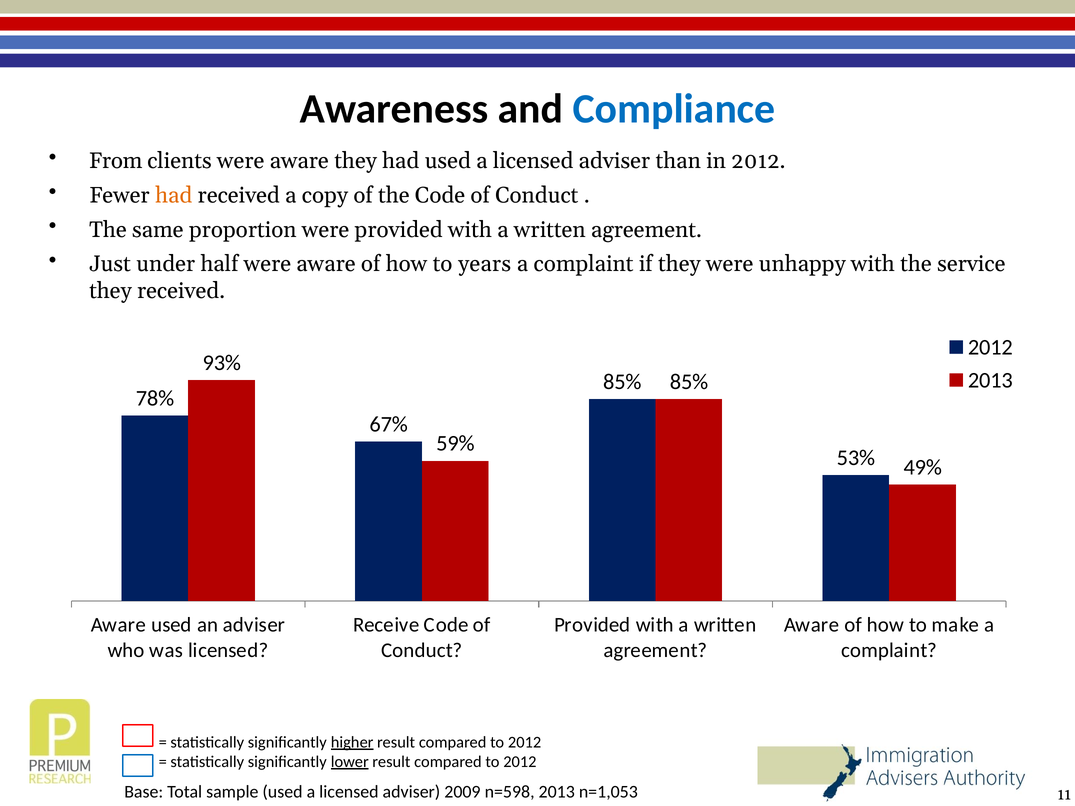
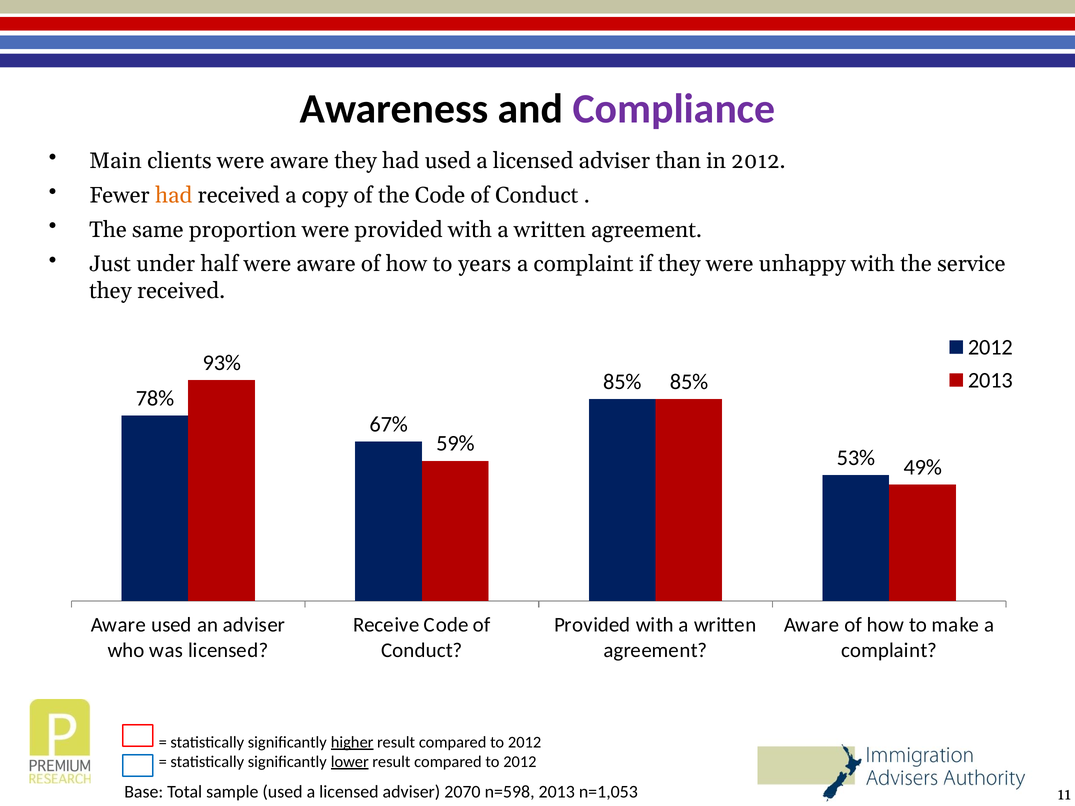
Compliance colour: blue -> purple (674, 109)
From: From -> Main (115, 161)
2009: 2009 -> 2070 (462, 792)
